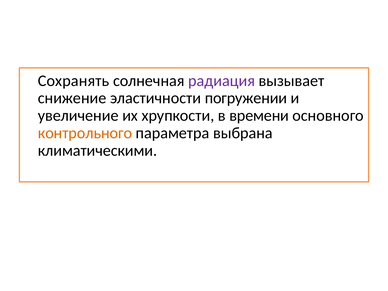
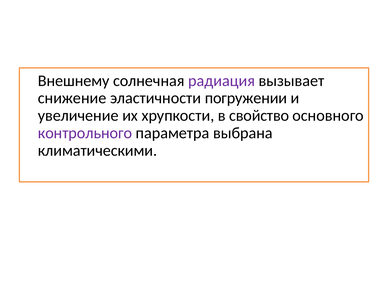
Сохранять: Сохранять -> Внешнему (74, 81)
времени: времени -> свойство (259, 116)
контрольного colour: orange -> purple (85, 133)
